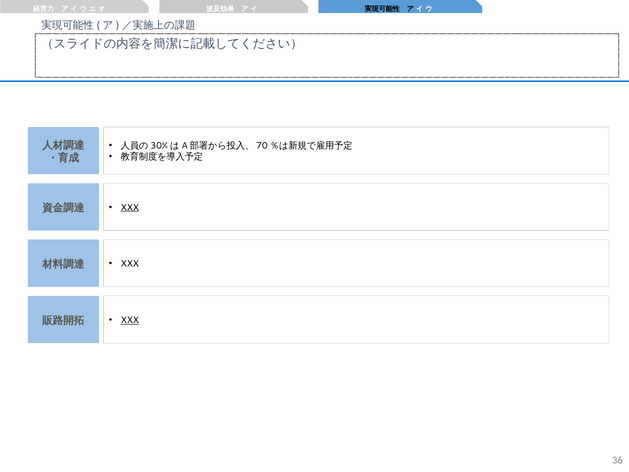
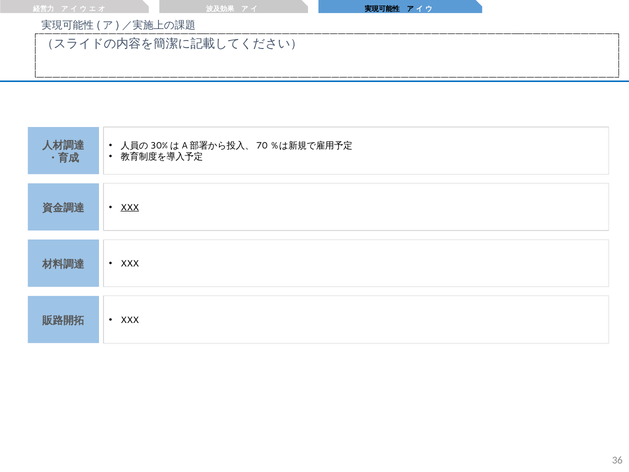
XXX underline: present -> none (130, 320)
